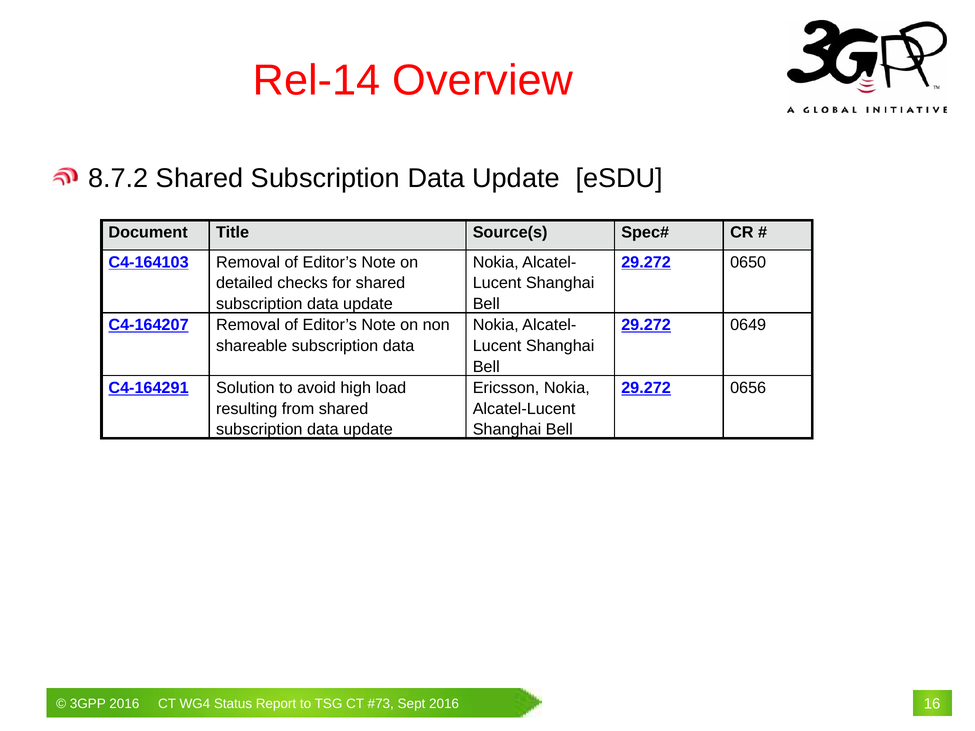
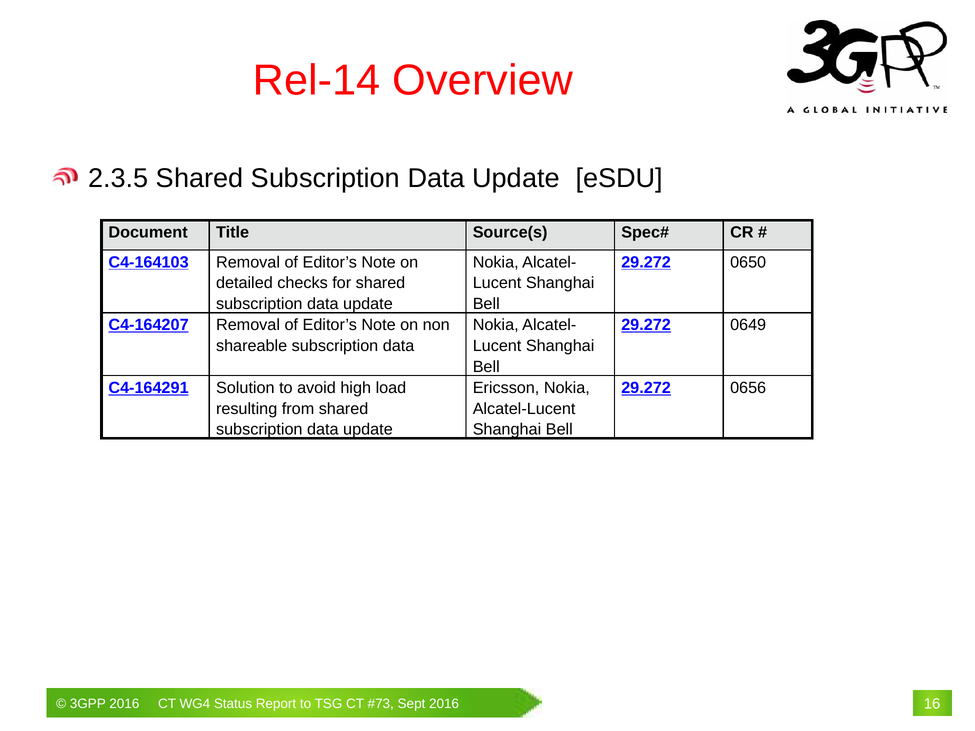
8.7.2: 8.7.2 -> 2.3.5 (118, 178)
